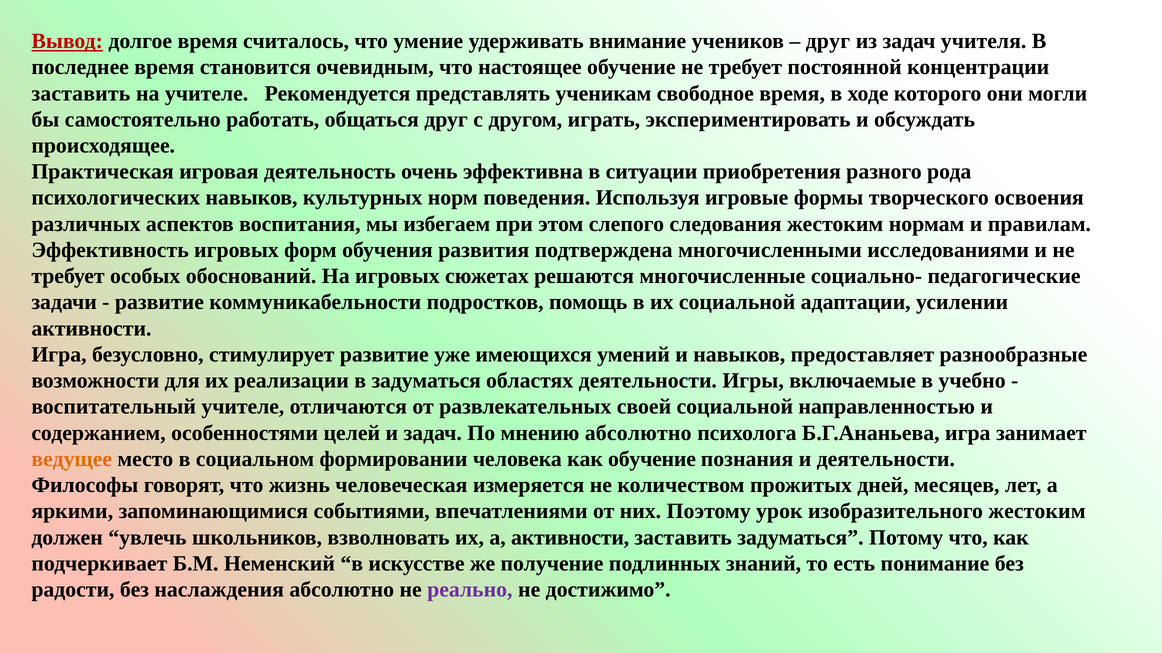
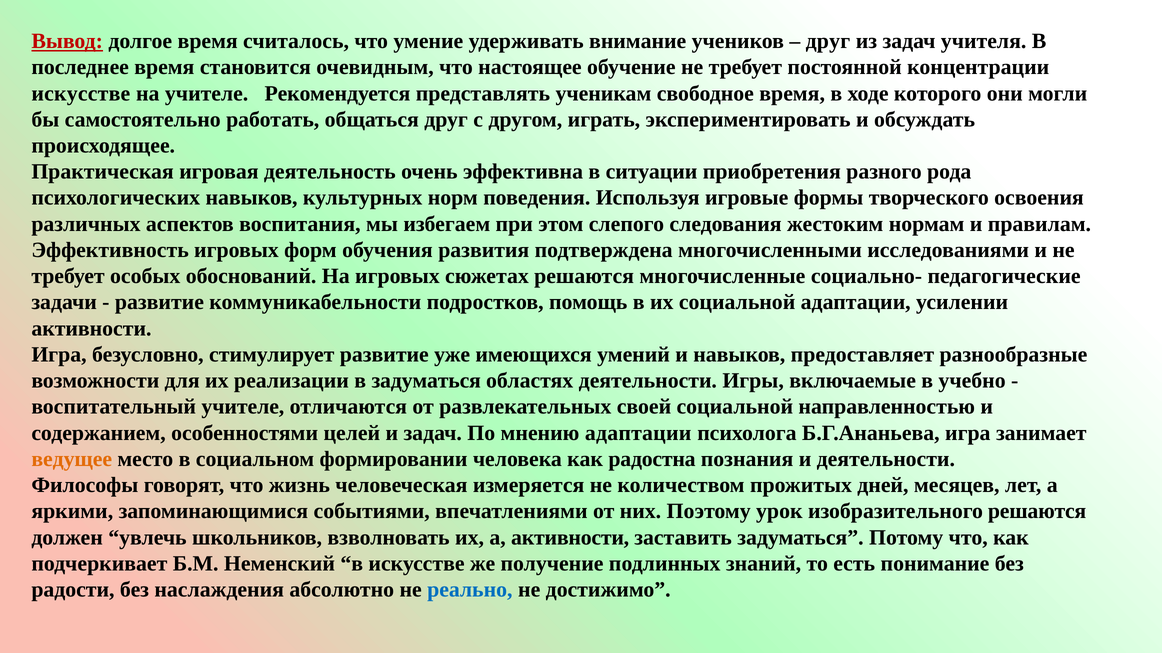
заставить: заставить -> искусстве (81, 93)
мнению абсолютно: абсолютно -> адаптации (638, 433)
как обучение: обучение -> радостна (652, 459)
изобразительного жестоким: жестоким -> решаются (1037, 512)
реально colour: purple -> blue (470, 590)
